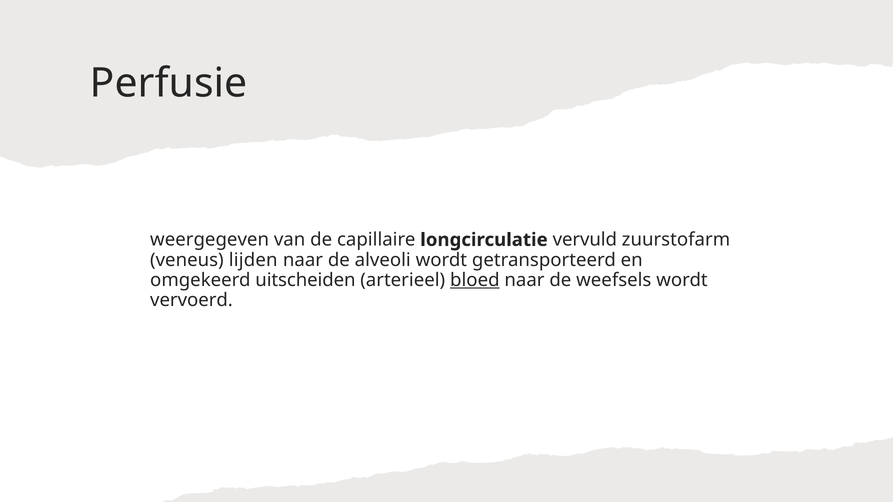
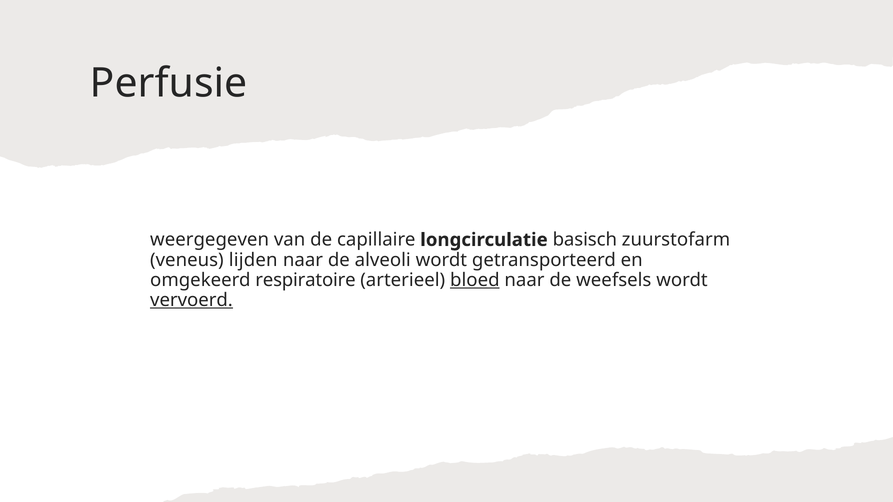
vervuld: vervuld -> basisch (585, 240)
uitscheiden: uitscheiden -> respiratoire (306, 280)
vervoerd underline: none -> present (191, 300)
